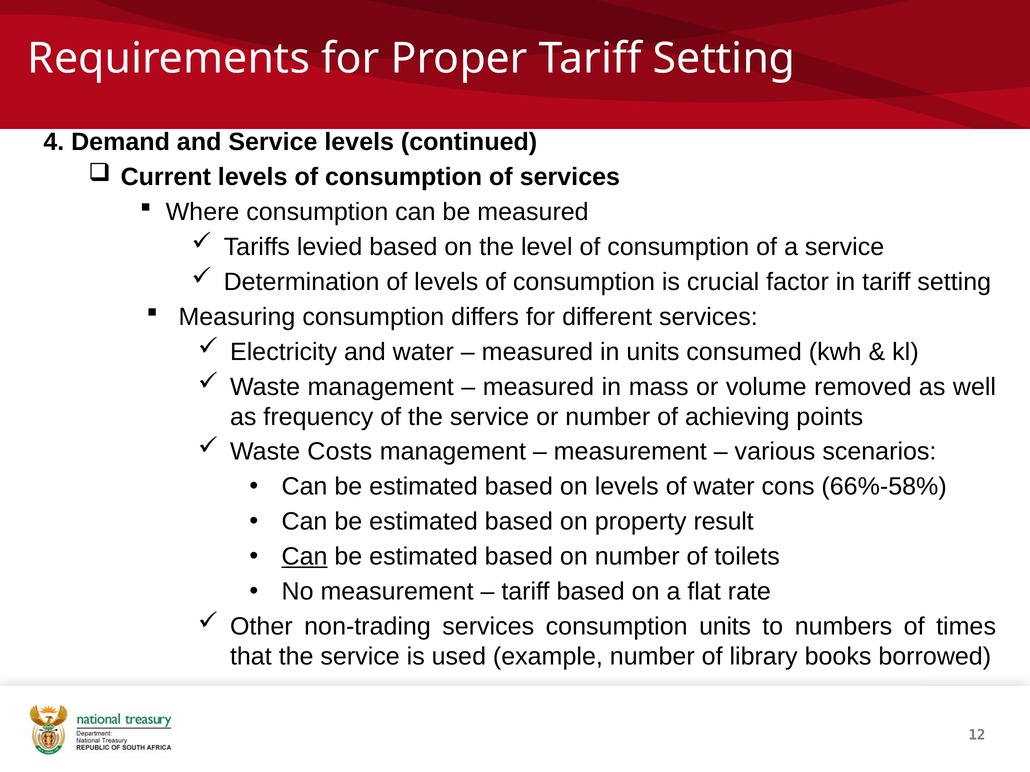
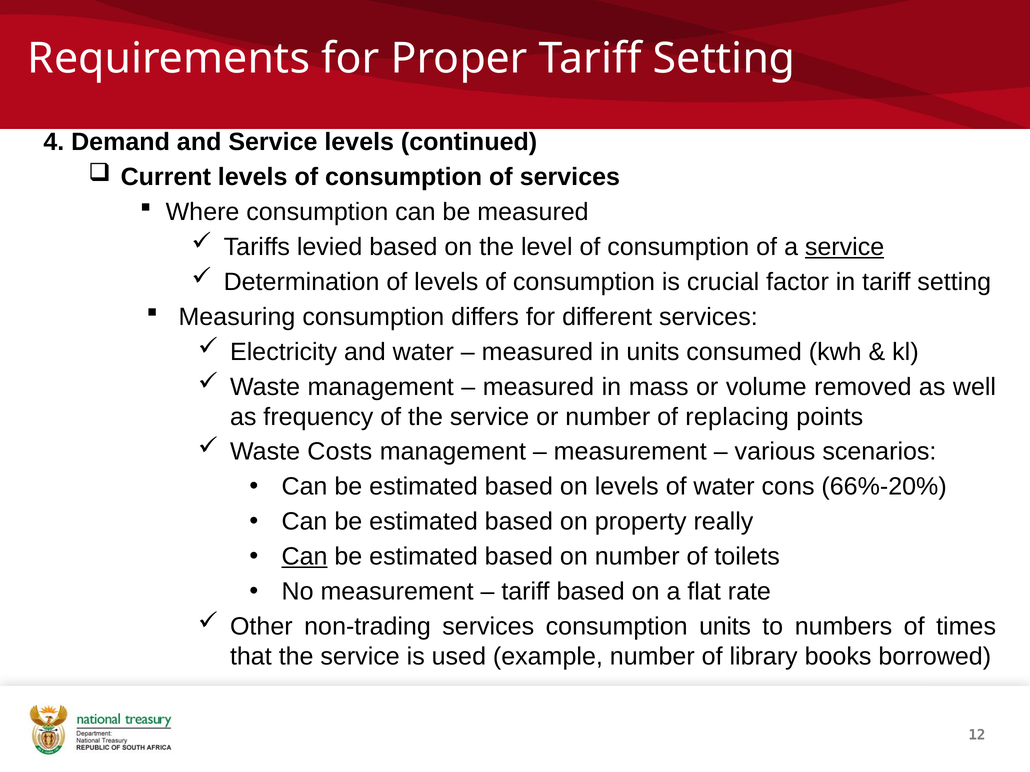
service underline: none -> present (845, 247)
achieving: achieving -> replacing (737, 417)
66%-58%: 66%-58% -> 66%-20% (884, 487)
result: result -> really (723, 522)
